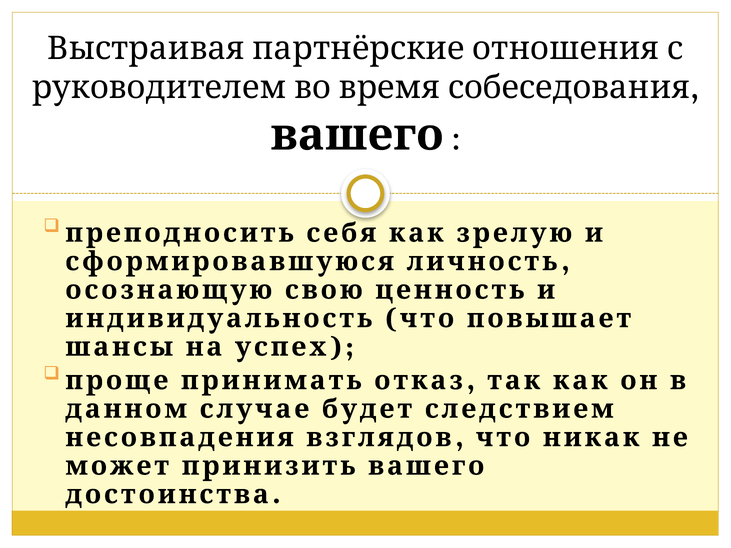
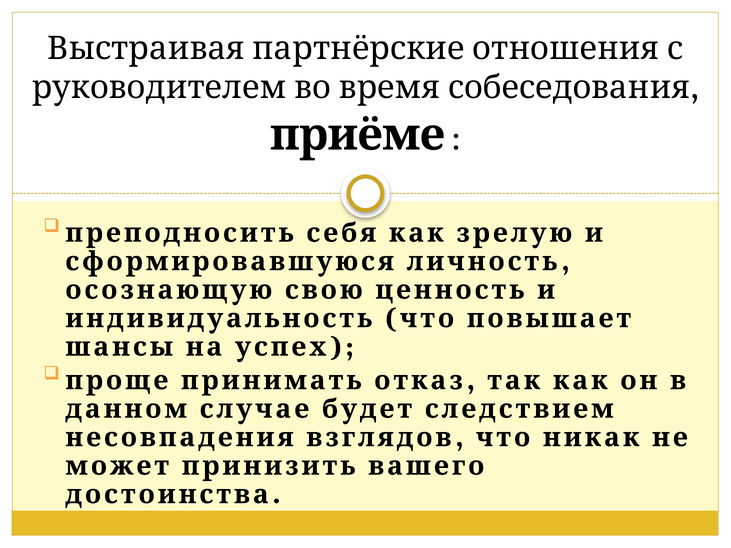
вашего: вашего -> приёме (358, 135)
